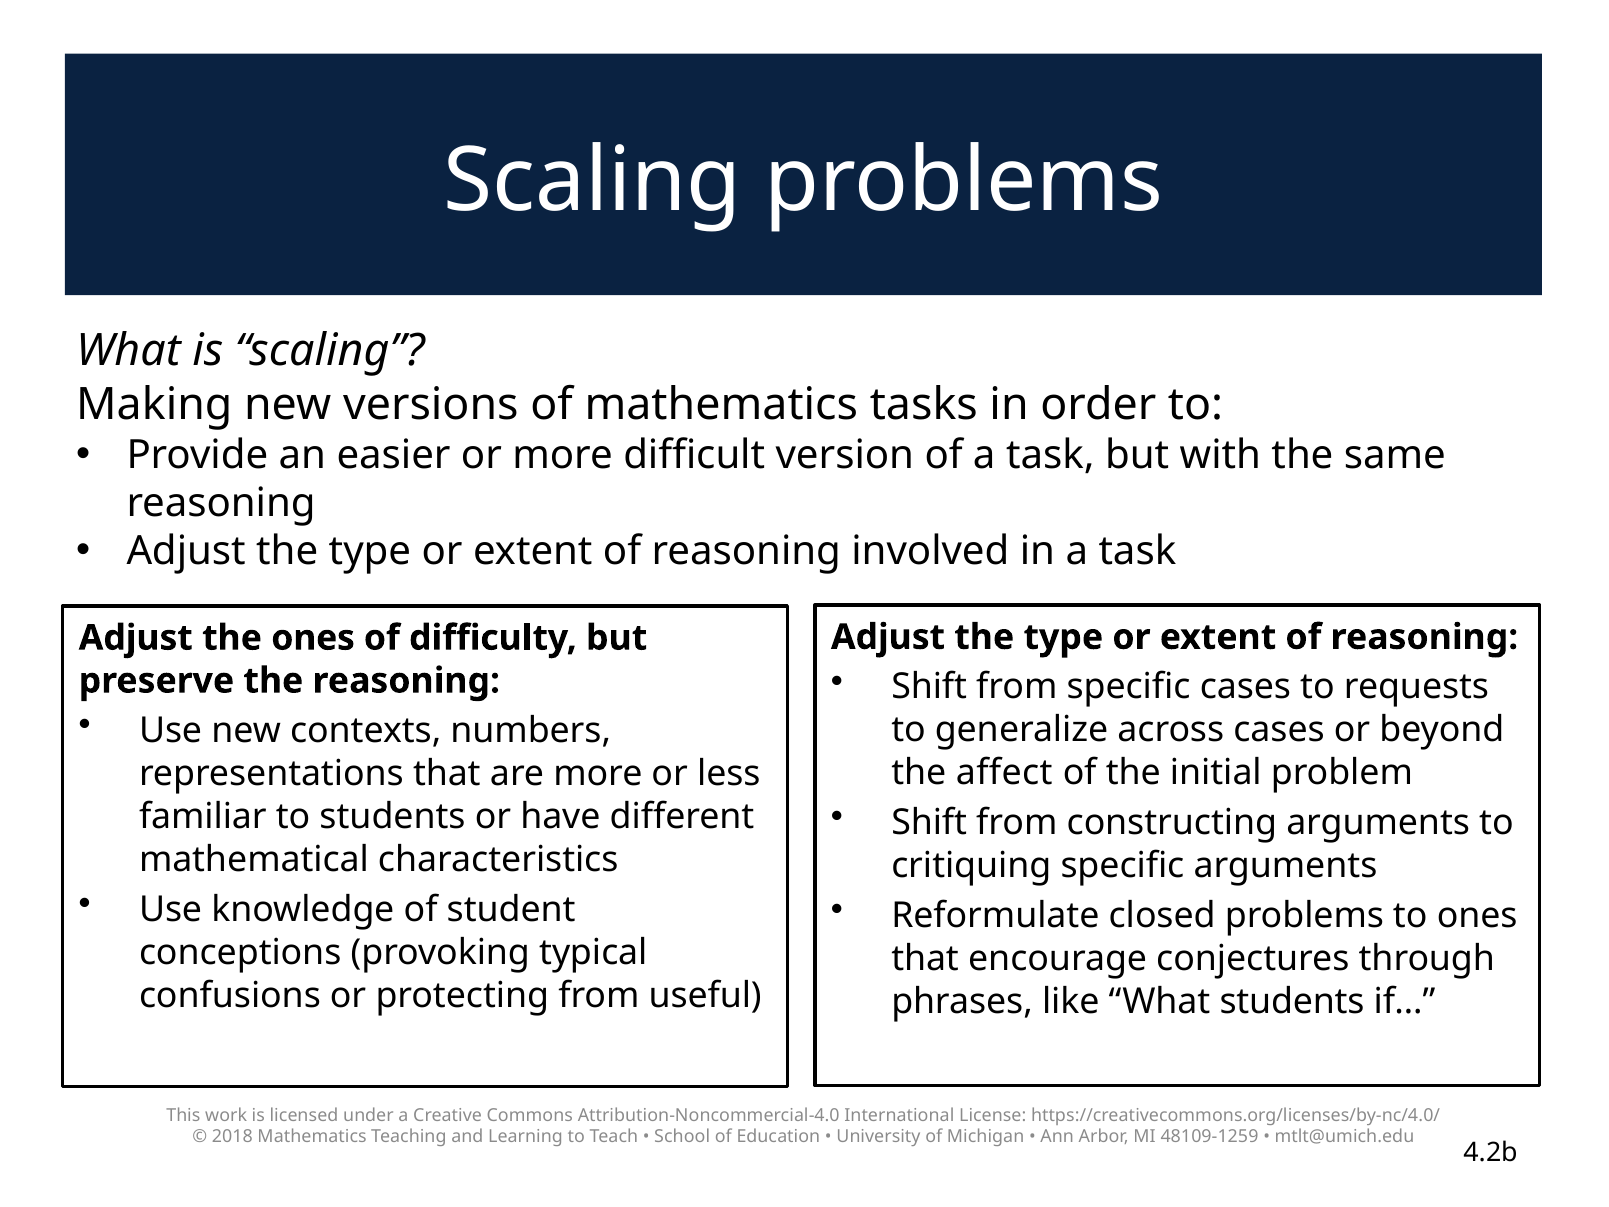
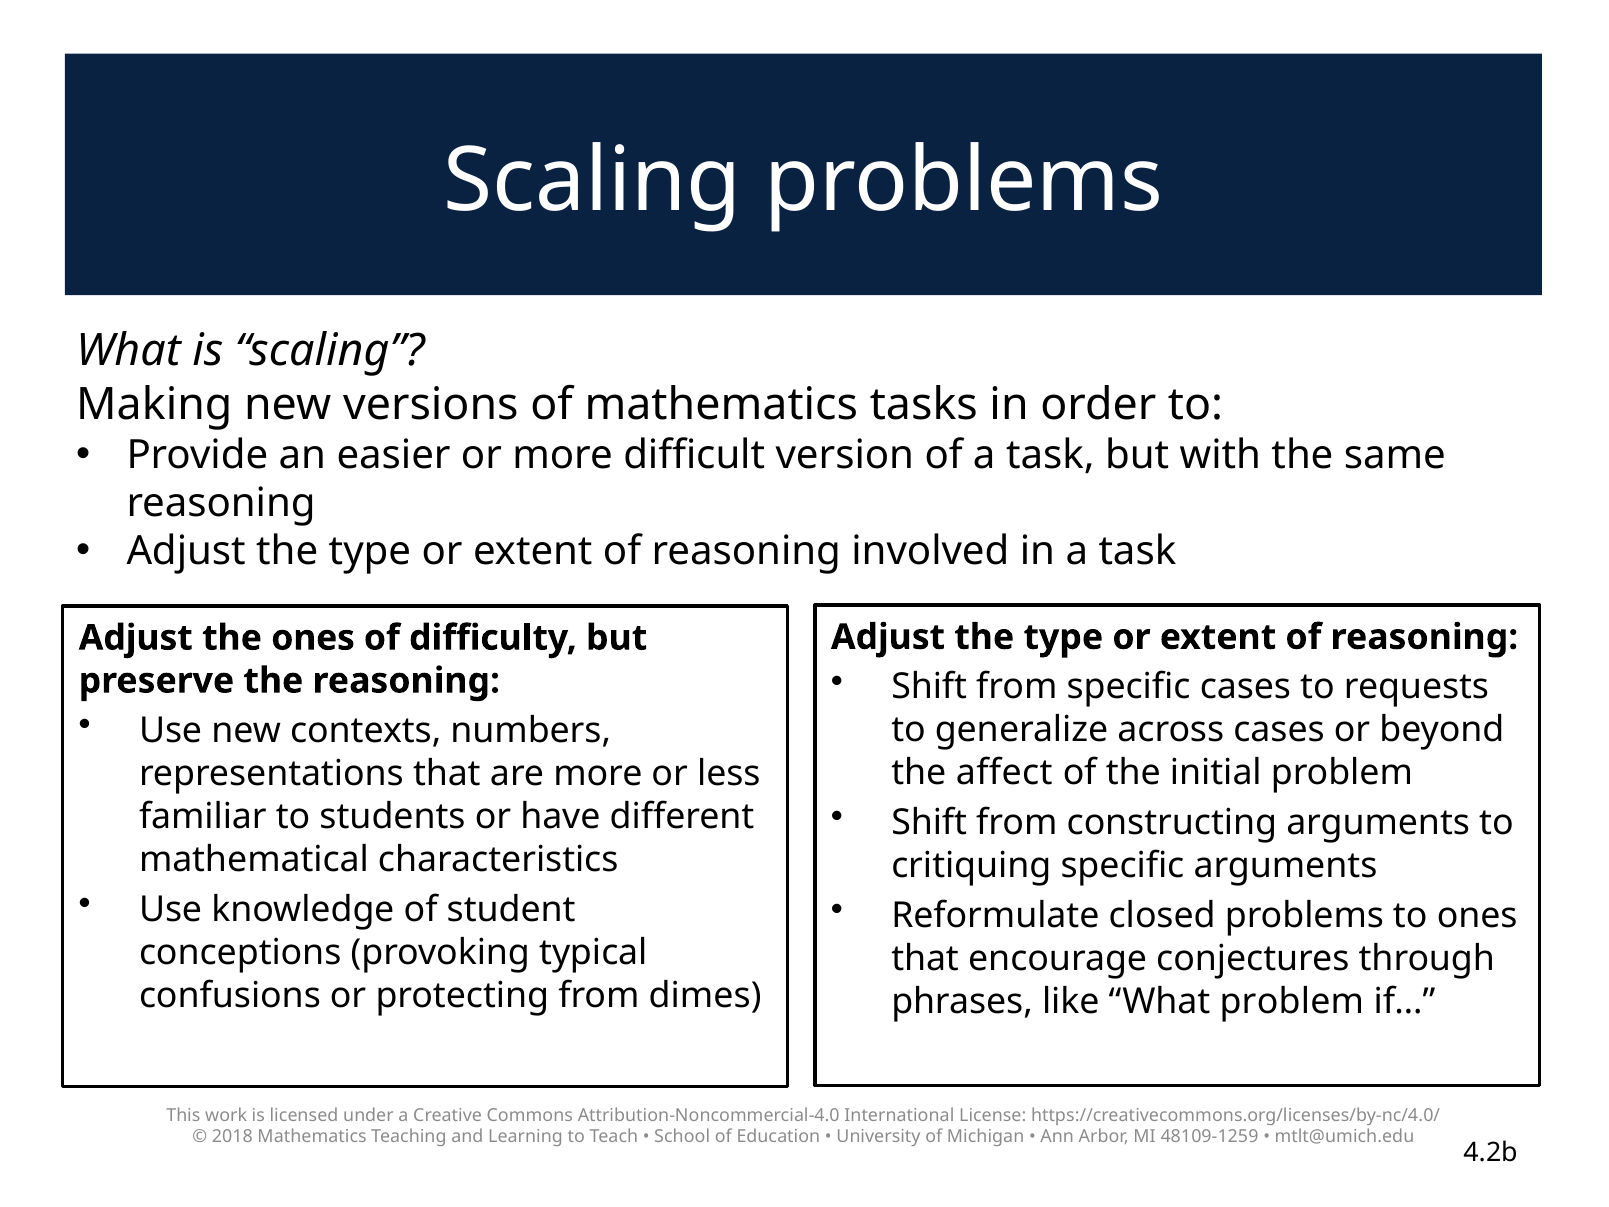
useful: useful -> dimes (705, 995)
What students: students -> problem (1292, 1002)
